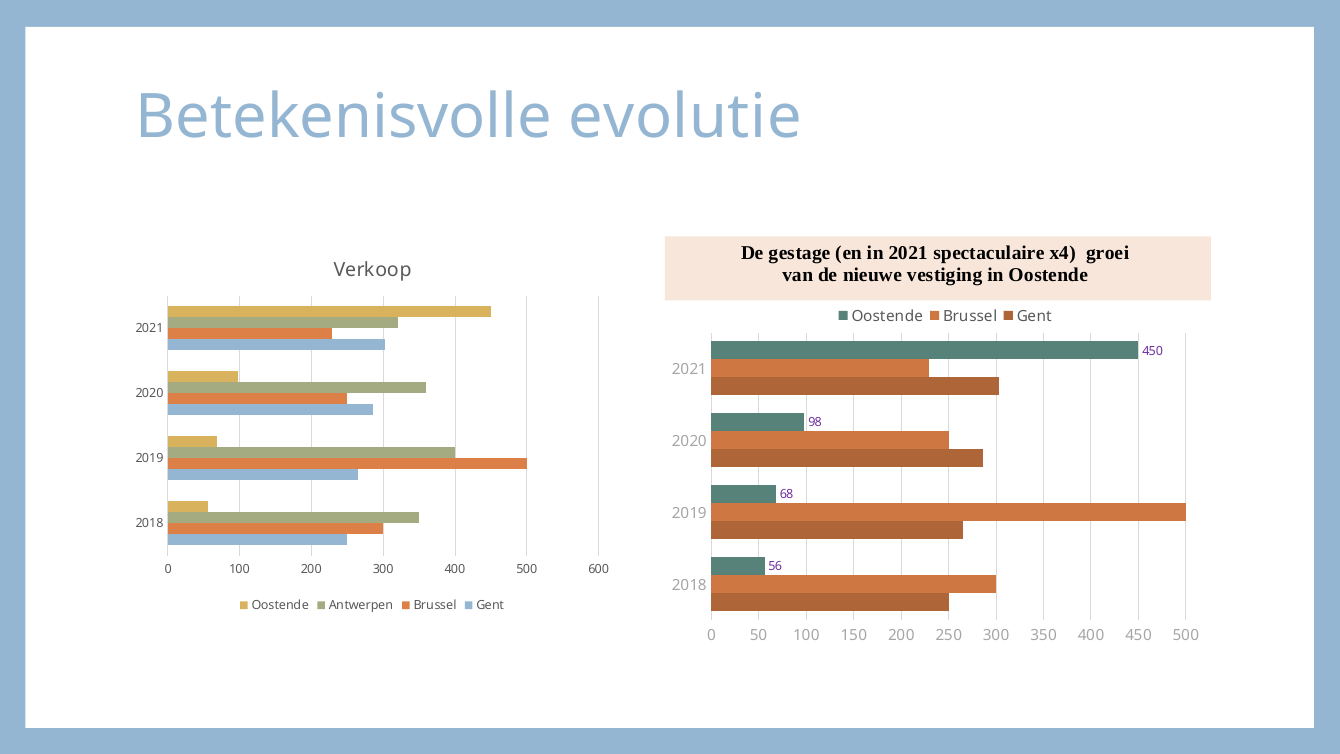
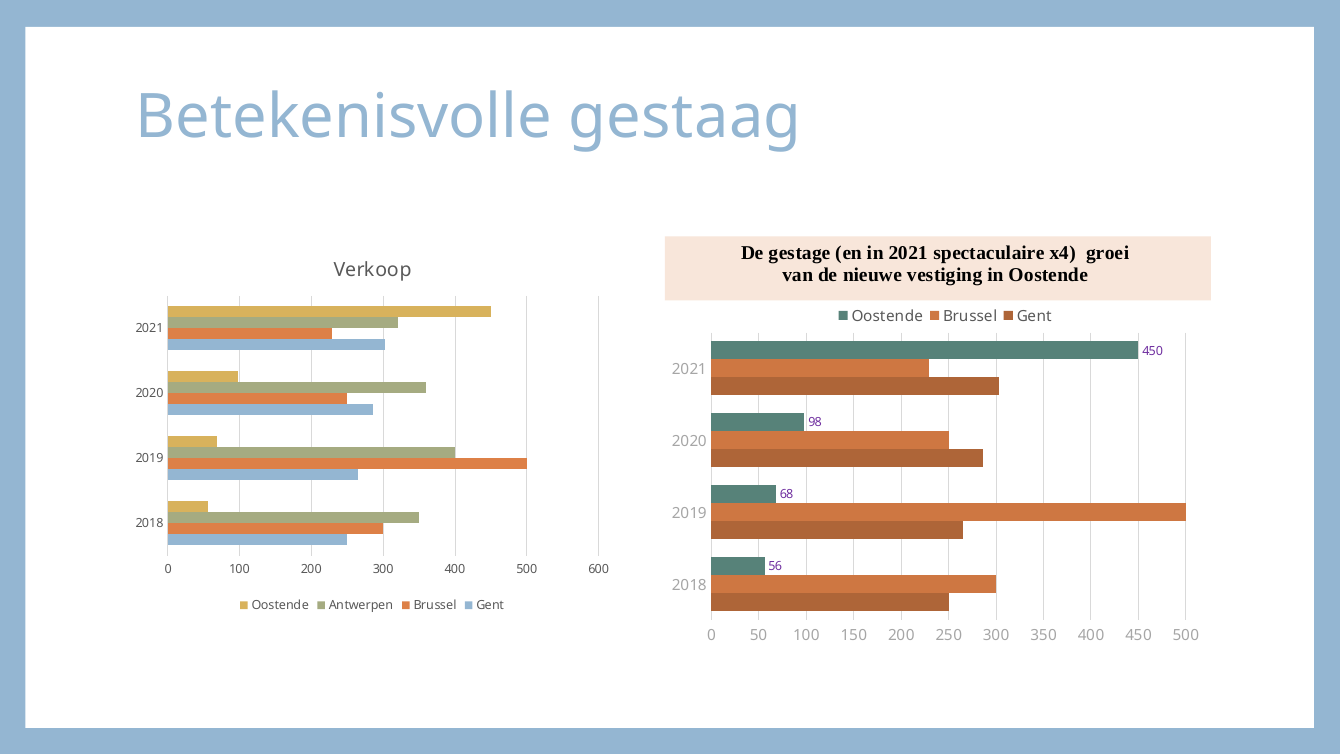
evolutie: evolutie -> gestaag (685, 117)
